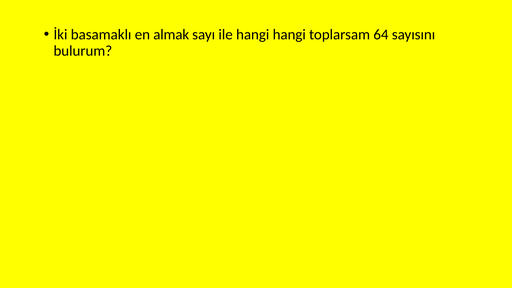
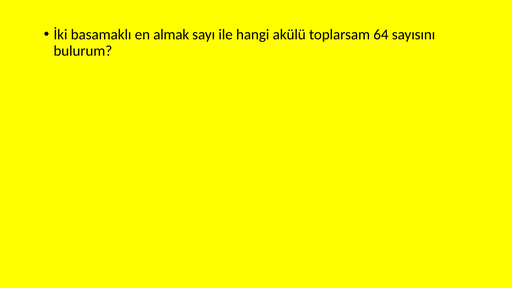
hangi hangi: hangi -> akülü (289, 35)
